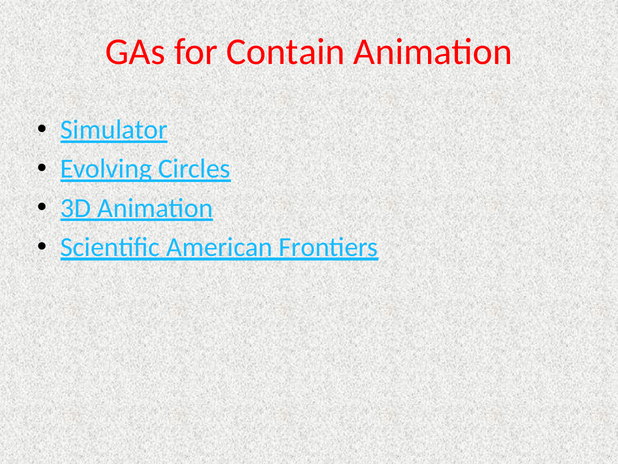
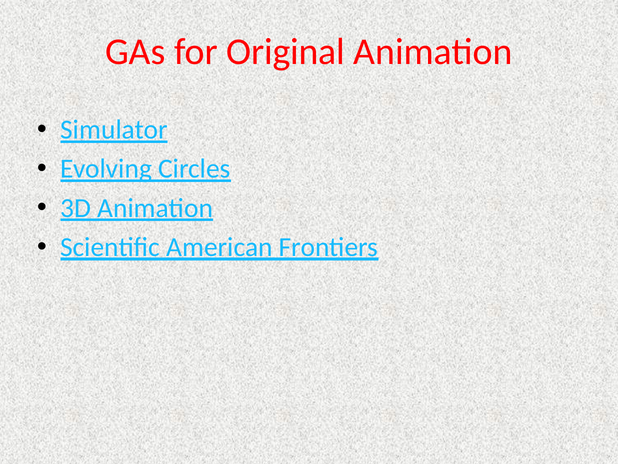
Contain: Contain -> Original (286, 52)
